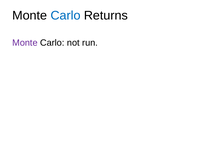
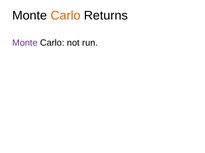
Carlo colour: blue -> orange (66, 16)
